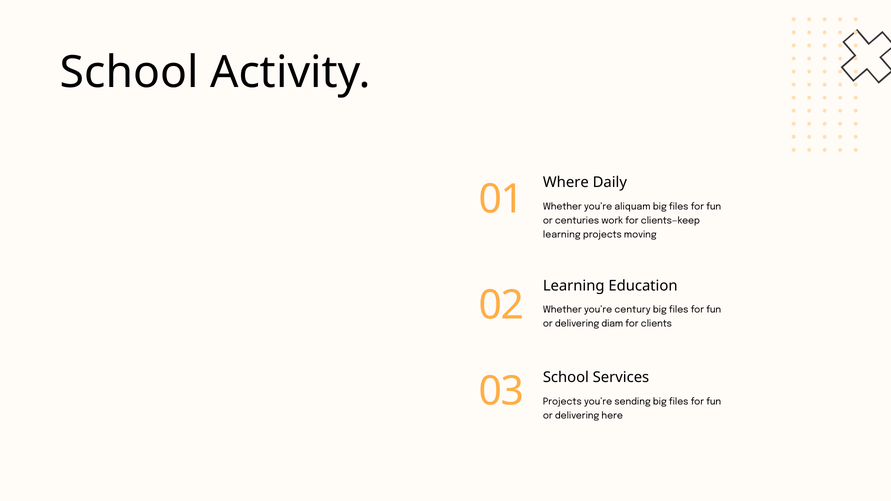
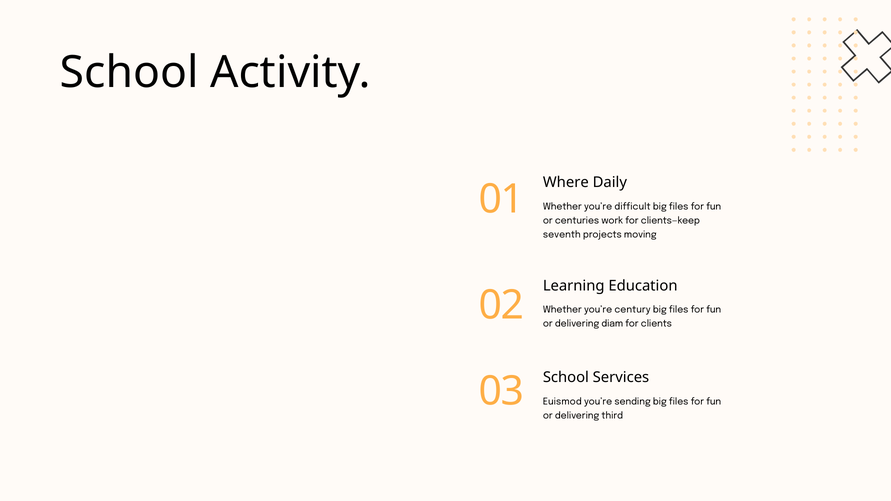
aliquam: aliquam -> difficult (632, 207)
learning: learning -> seventh (562, 235)
Projects: Projects -> Euismod (562, 402)
here: here -> third (612, 416)
